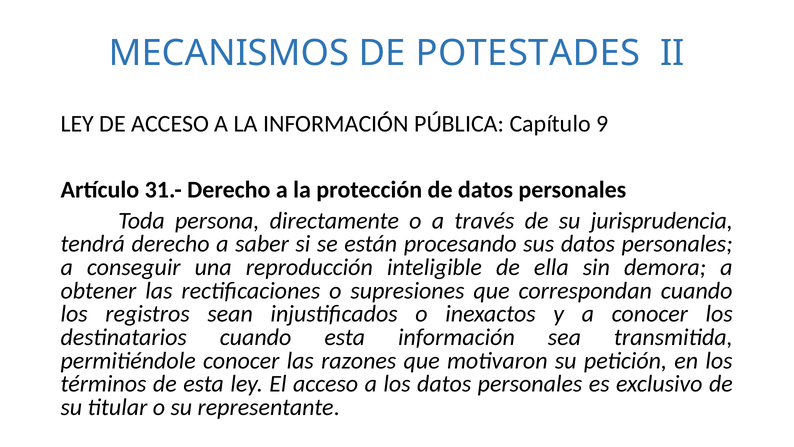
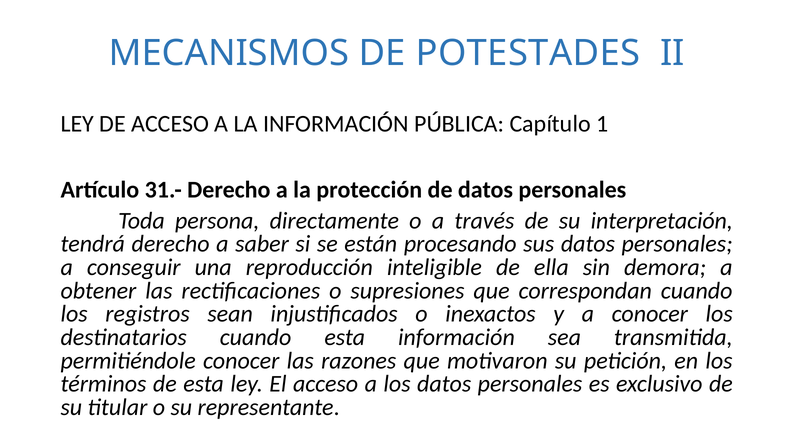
9: 9 -> 1 (602, 124)
jurisprudencia: jurisprudencia -> interpretación (662, 220)
